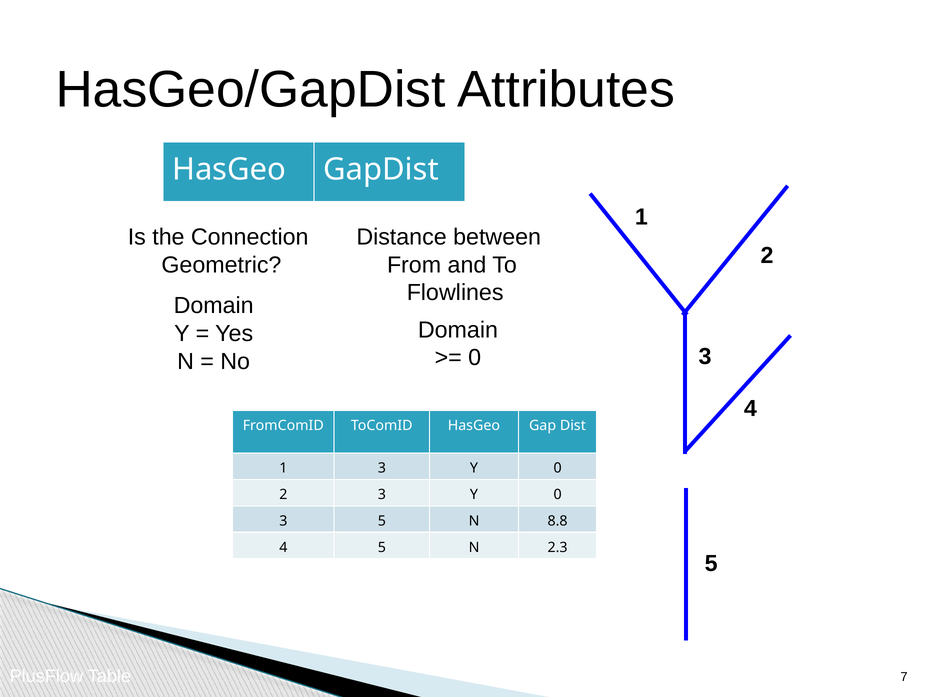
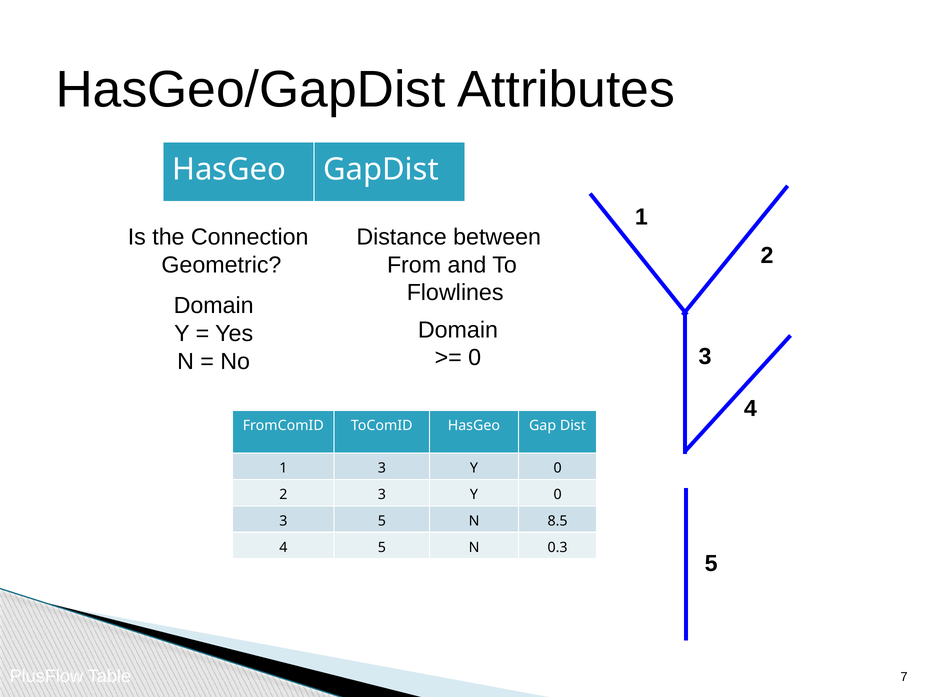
8.8: 8.8 -> 8.5 (558, 521)
2.3: 2.3 -> 0.3 (558, 548)
